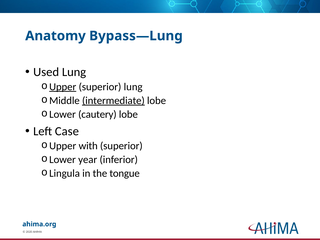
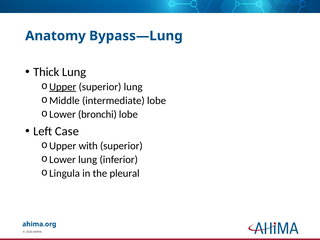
Used: Used -> Thick (46, 72)
intermediate underline: present -> none (113, 101)
cautery: cautery -> bronchi (97, 114)
Lower year: year -> lung (88, 160)
tongue: tongue -> pleural (125, 173)
